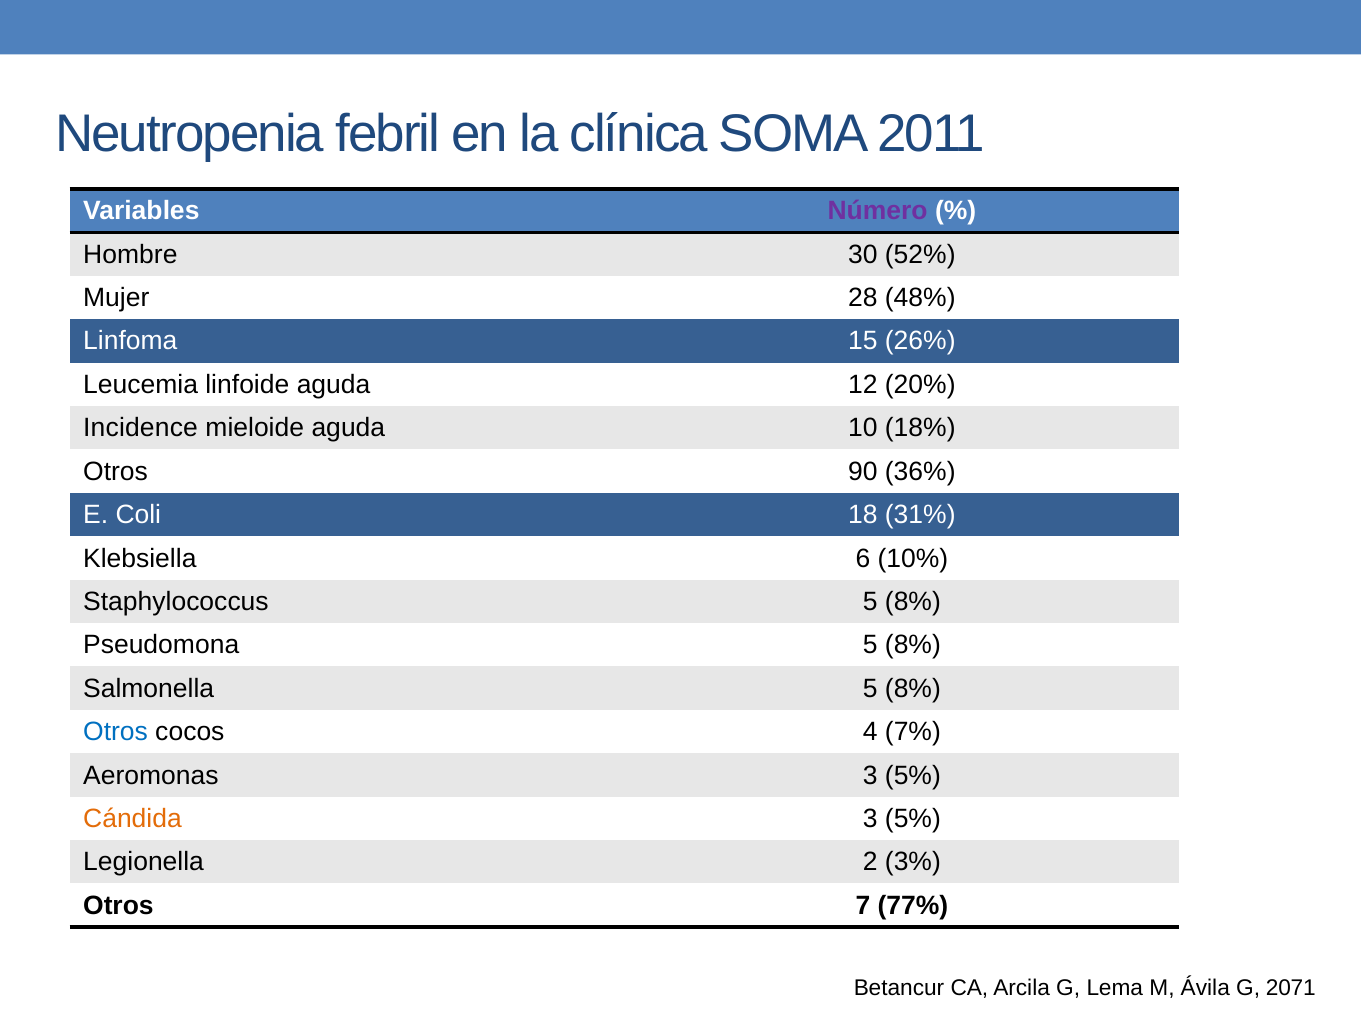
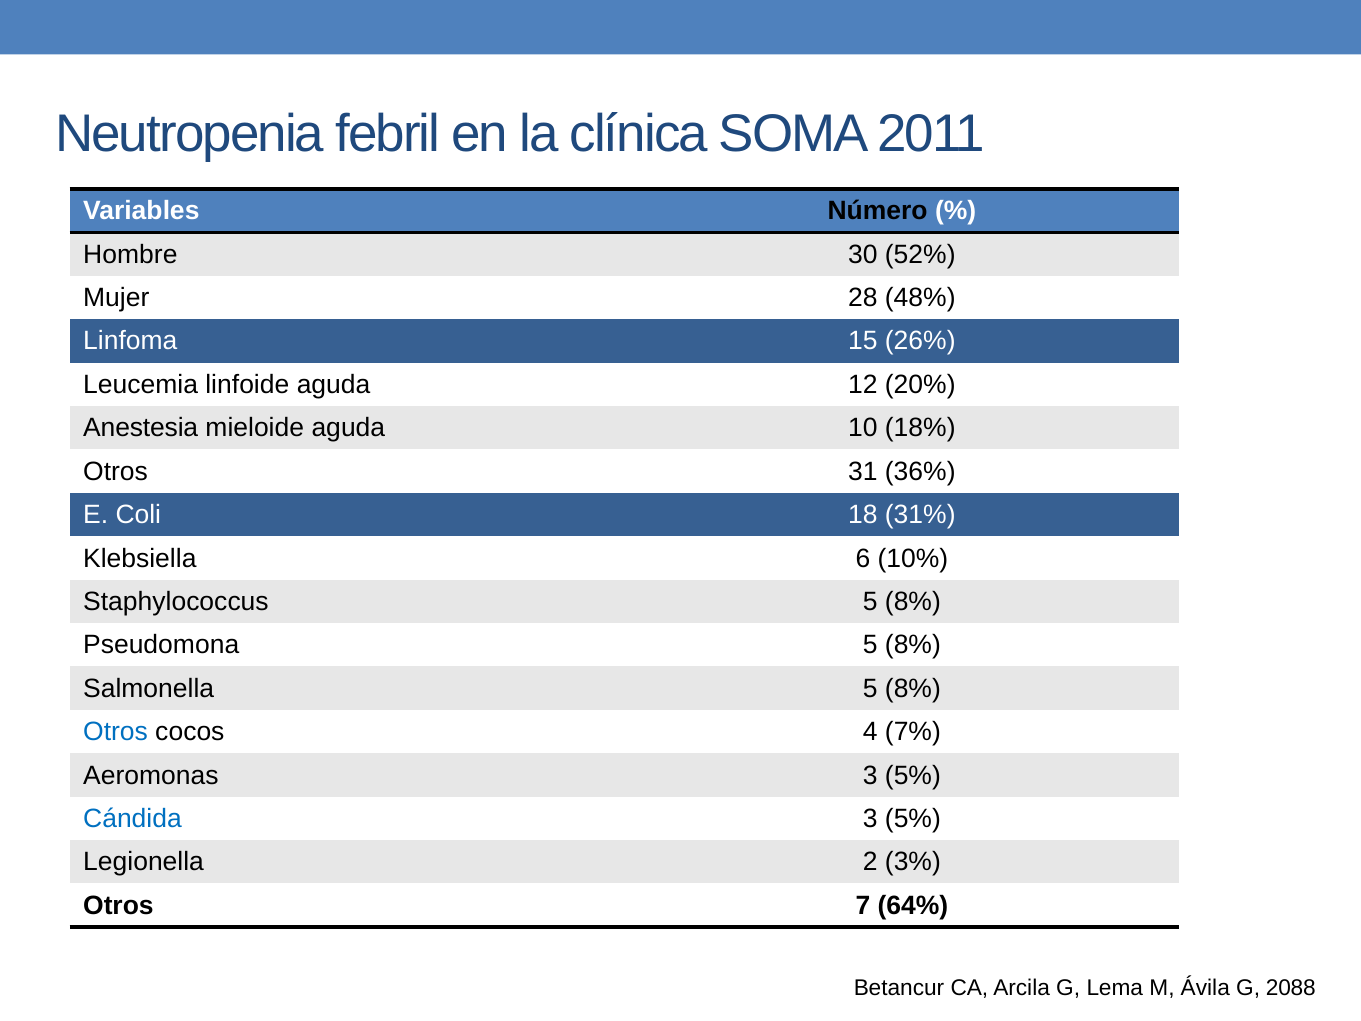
Número colour: purple -> black (878, 211)
Incidence: Incidence -> Anestesia (141, 428)
90: 90 -> 31 (863, 471)
Cándida colour: orange -> blue (132, 819)
77%: 77% -> 64% (913, 905)
2071: 2071 -> 2088 (1291, 988)
